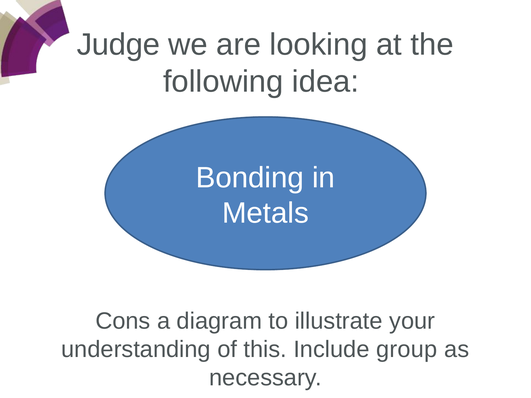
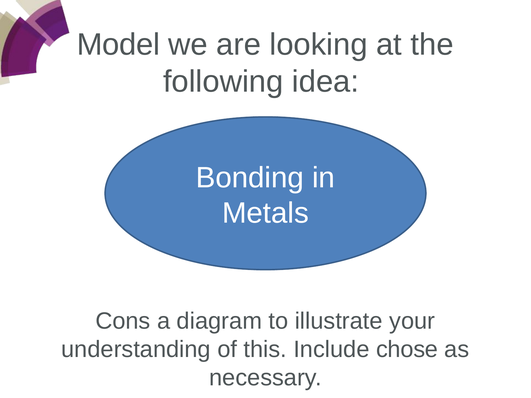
Judge: Judge -> Model (118, 45)
group: group -> chose (407, 350)
